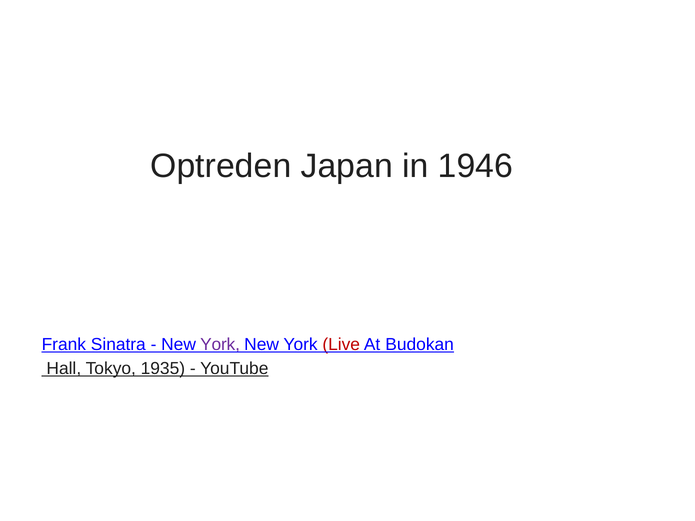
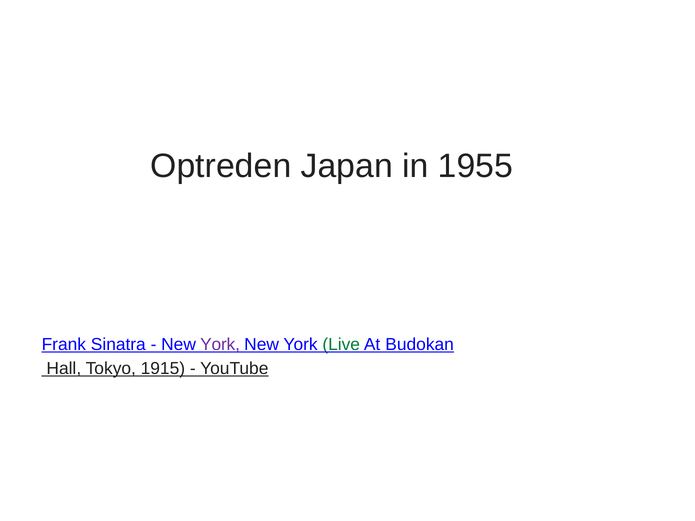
1946: 1946 -> 1955 (475, 166)
Live colour: red -> green (341, 345)
1935: 1935 -> 1915 (163, 368)
